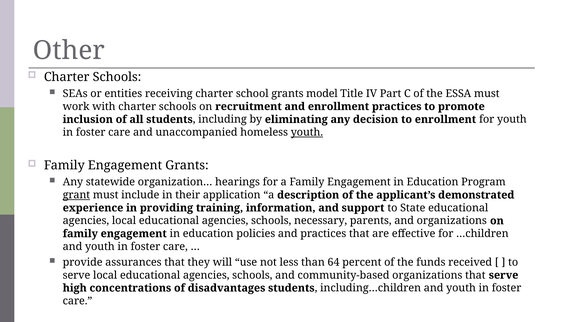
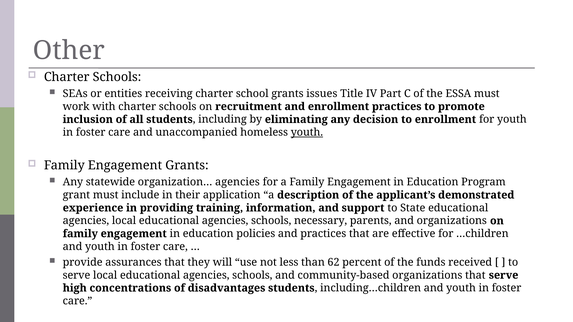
model: model -> issues (322, 94)
organization… hearings: hearings -> agencies (237, 182)
grant underline: present -> none (76, 195)
64: 64 -> 62 (334, 263)
